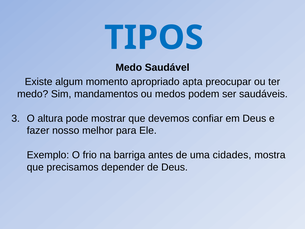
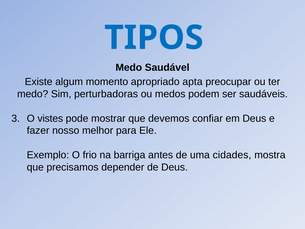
mandamentos: mandamentos -> perturbadoras (106, 94)
altura: altura -> vistes (50, 118)
